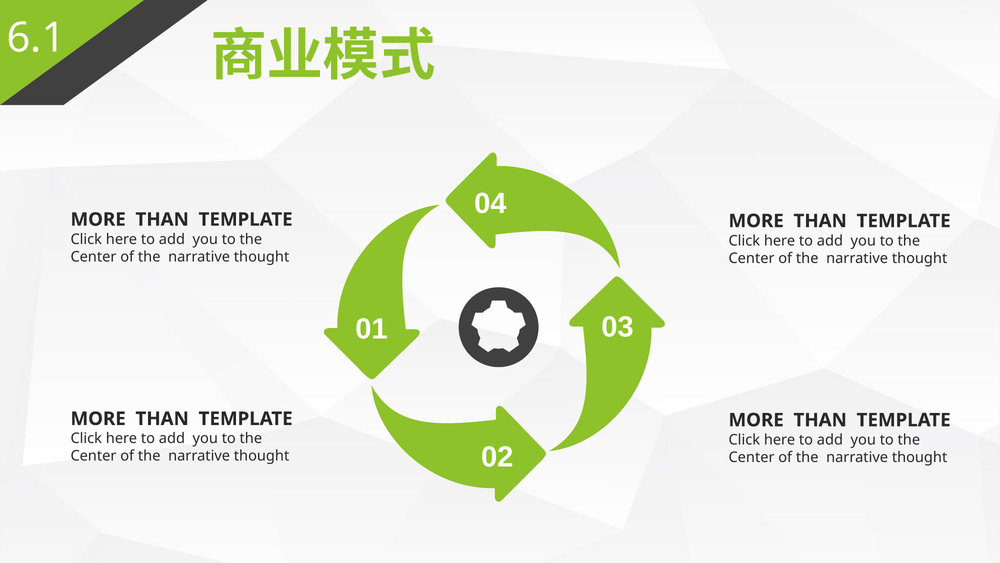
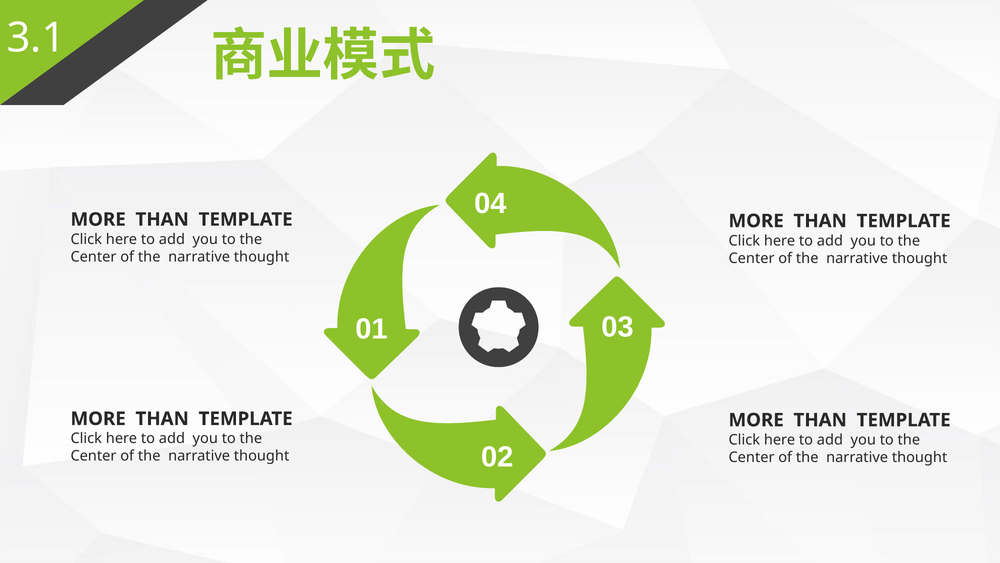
6.1: 6.1 -> 3.1 (36, 38)
